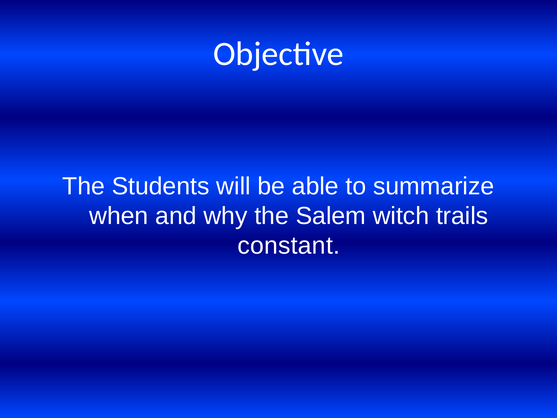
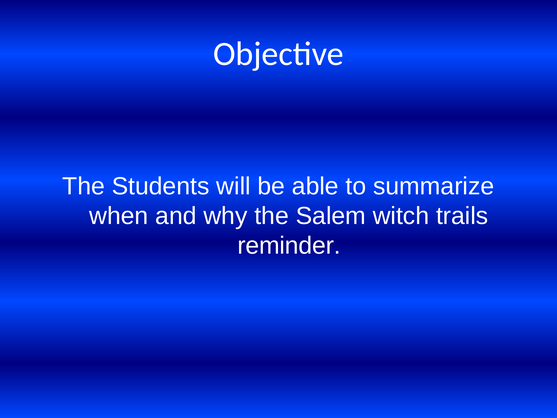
constant: constant -> reminder (289, 246)
